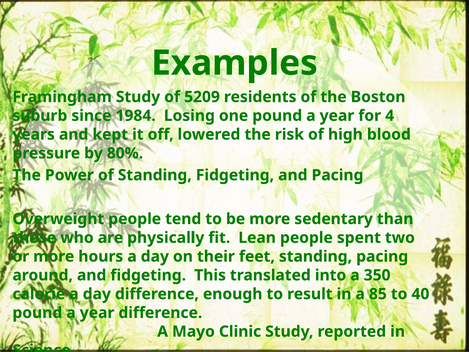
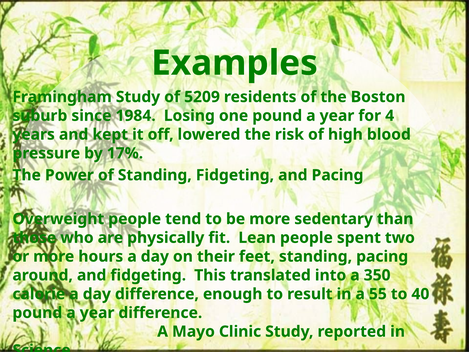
80%: 80% -> 17% (125, 153)
85: 85 -> 55 (378, 294)
